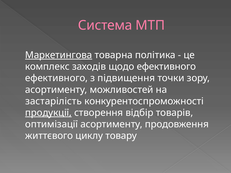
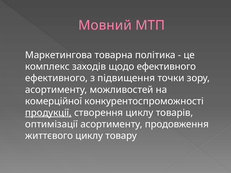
Система: Система -> Мовний (105, 25)
Маркетингова underline: present -> none (59, 55)
застарілість: застарілість -> комерційної (54, 101)
створення відбір: відбір -> циклу (139, 113)
